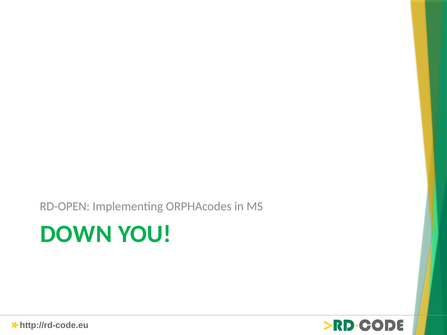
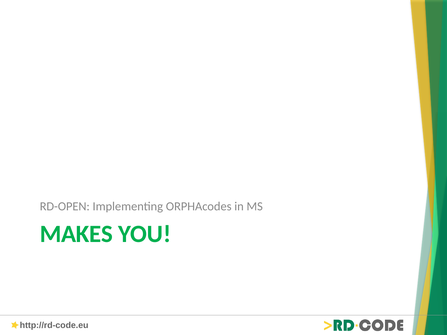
DOWN: DOWN -> MAKES (76, 234)
